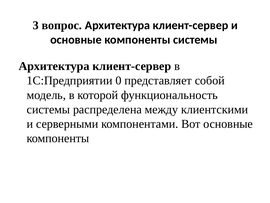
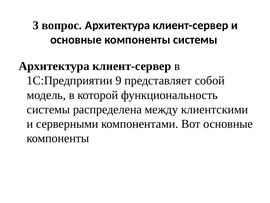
0: 0 -> 9 (118, 80)
